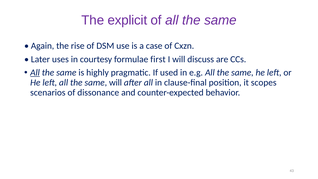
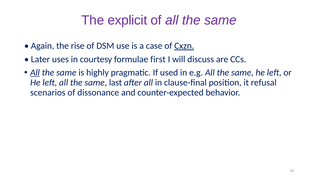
Cxzn underline: none -> present (184, 46)
same will: will -> last (116, 83)
scopes: scopes -> refusal (264, 83)
